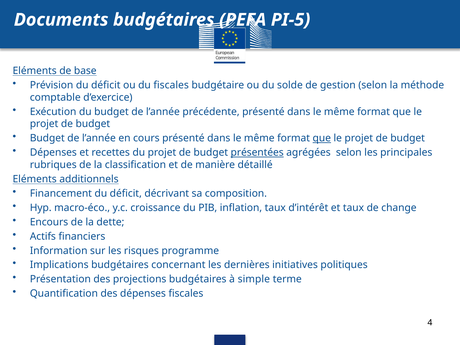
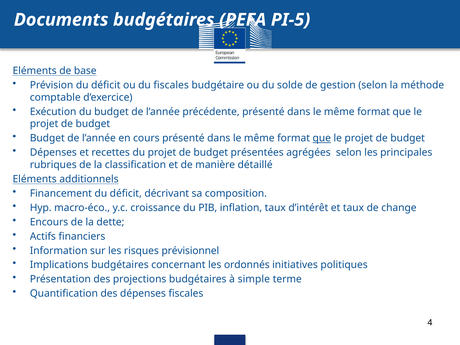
présentées underline: present -> none (257, 153)
programme: programme -> prévisionnel (190, 251)
dernières: dernières -> ordonnés (247, 265)
